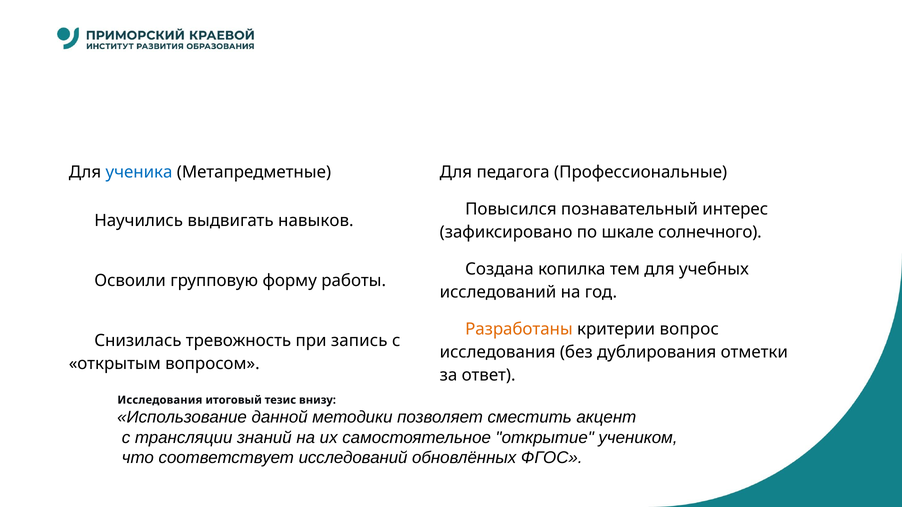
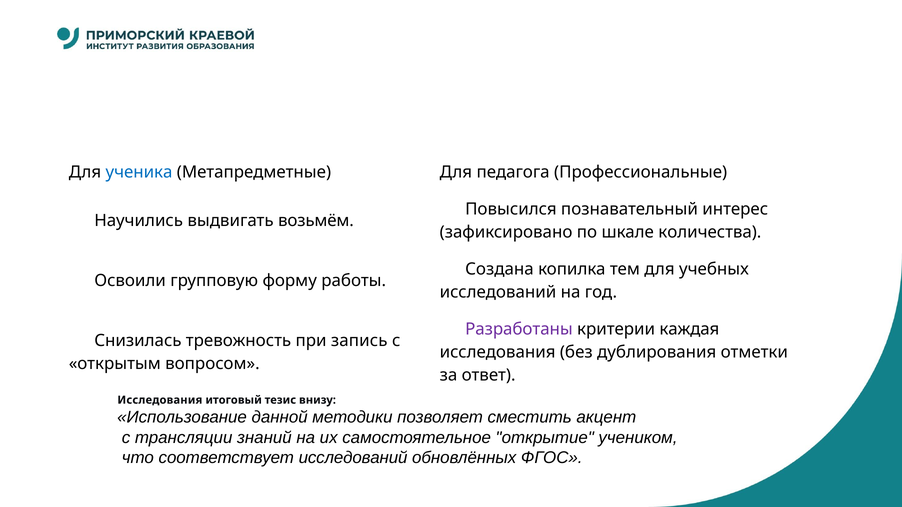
навыков: навыков -> возьмём (316, 221)
солнечного: солнечного -> количества (710, 232)
Разработаны colour: orange -> purple (519, 330)
вопрос: вопрос -> каждая (689, 330)
